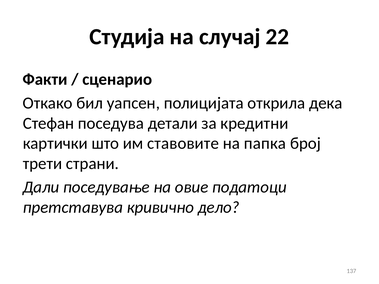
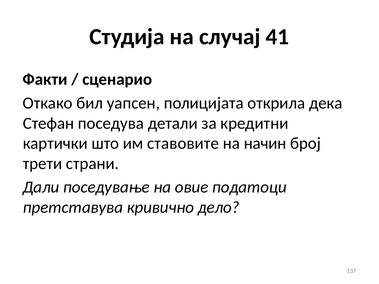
22: 22 -> 41 (277, 37)
папка: папка -> начин (265, 144)
